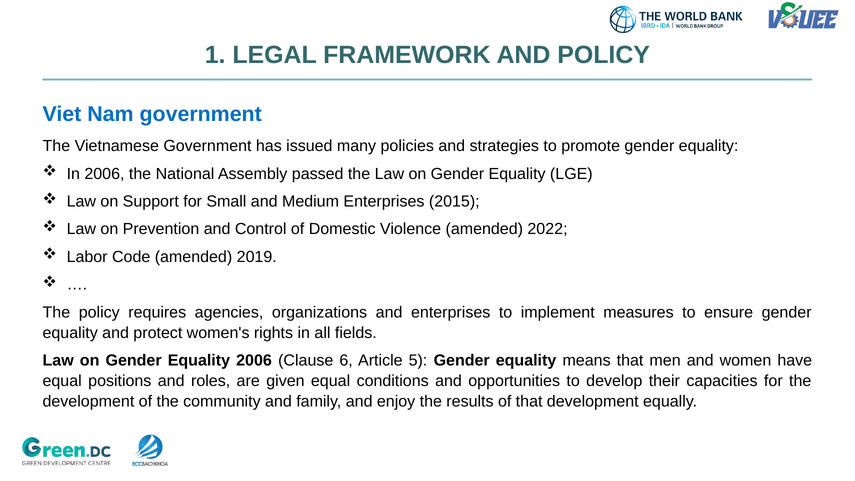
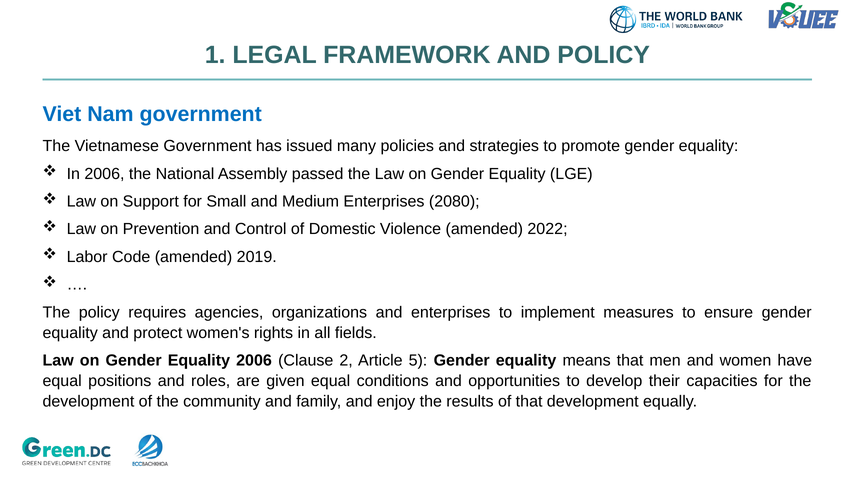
2015: 2015 -> 2080 (454, 201)
6: 6 -> 2 (346, 360)
